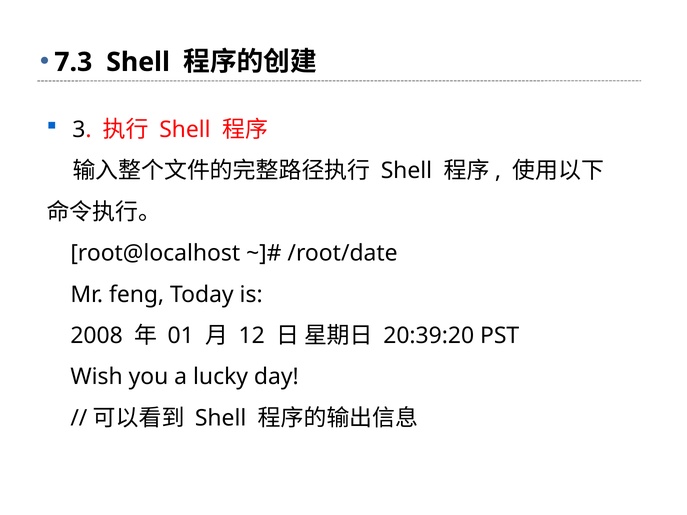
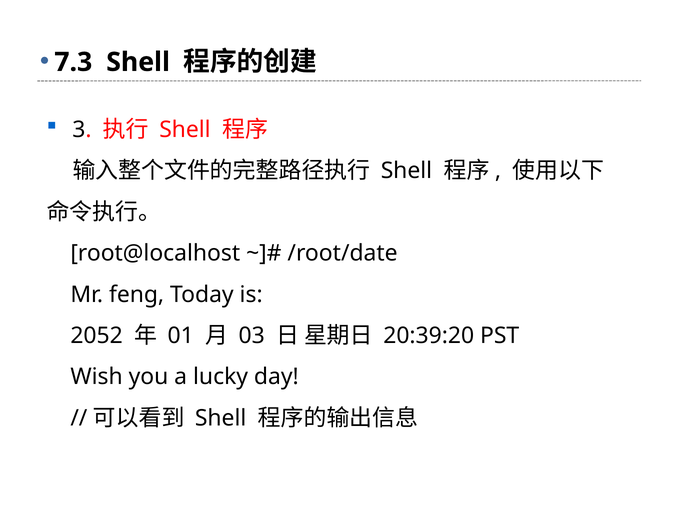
2008: 2008 -> 2052 (97, 336)
12: 12 -> 03 (252, 336)
